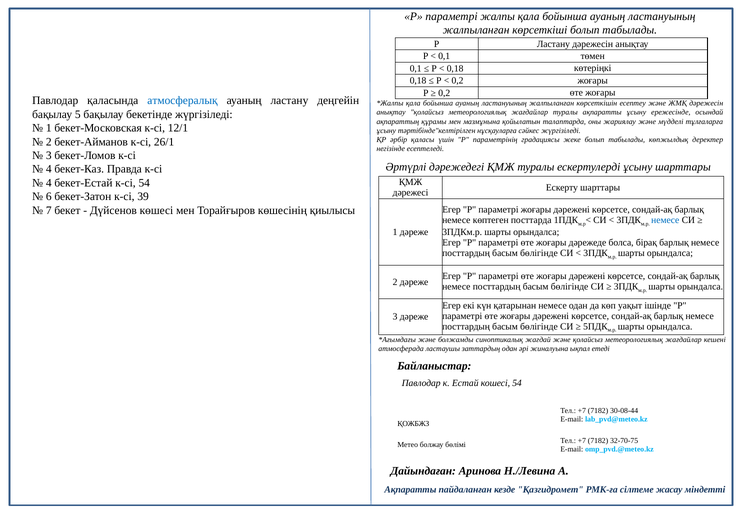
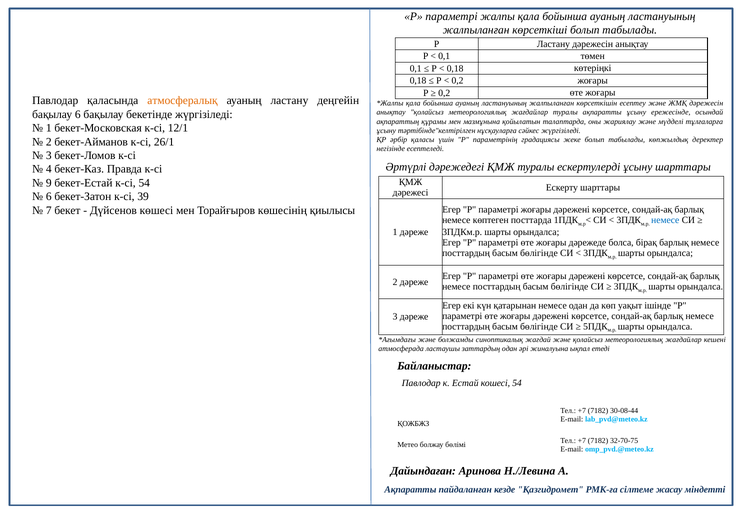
атмосфералық colour: blue -> orange (182, 101)
бақылау 5: 5 -> 6 (78, 114)
4: 4 -> 9 (49, 183)
